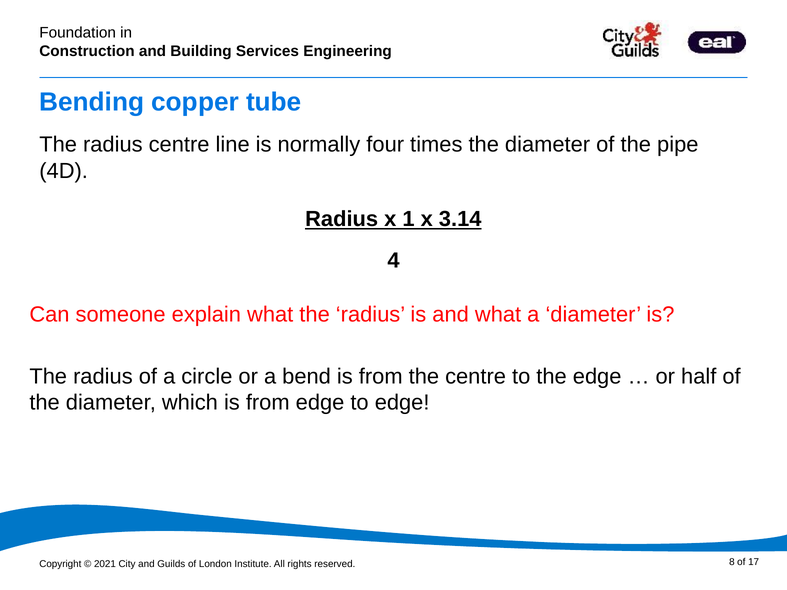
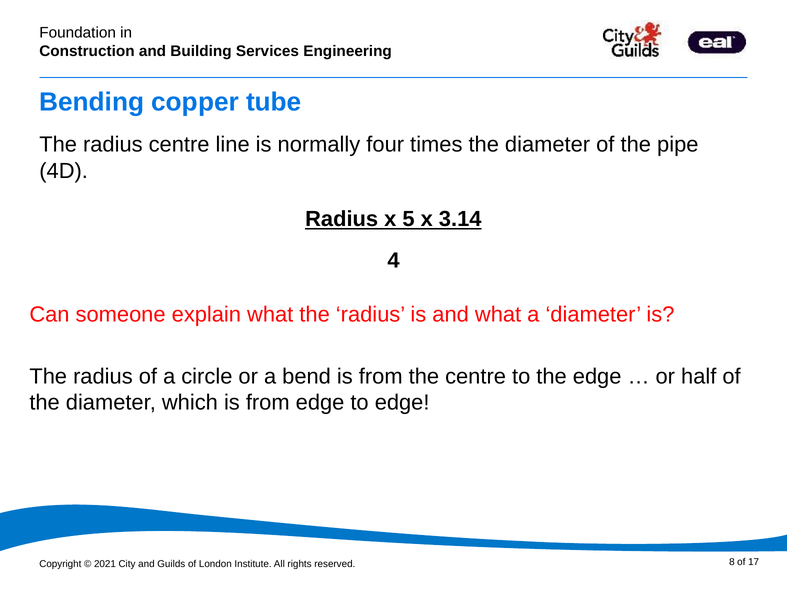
1: 1 -> 5 (409, 219)
